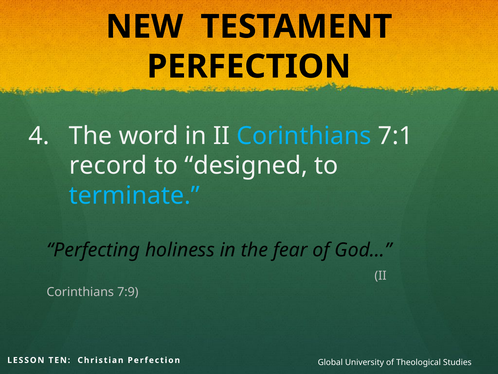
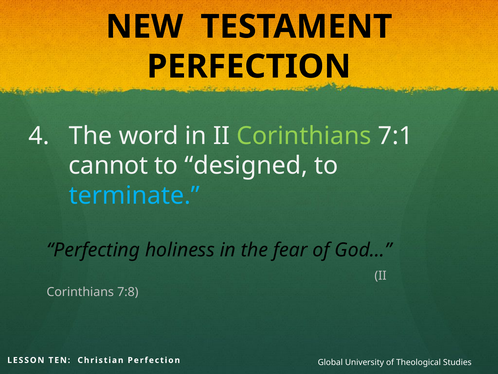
Corinthians colour: light blue -> light green (304, 136)
record: record -> cannot (108, 166)
7:9: 7:9 -> 7:8 (128, 292)
